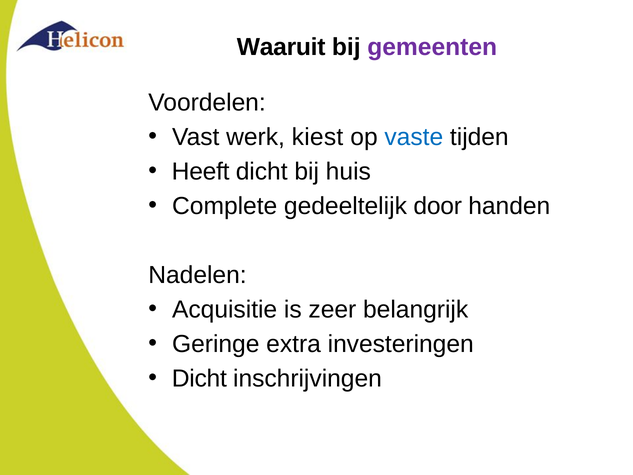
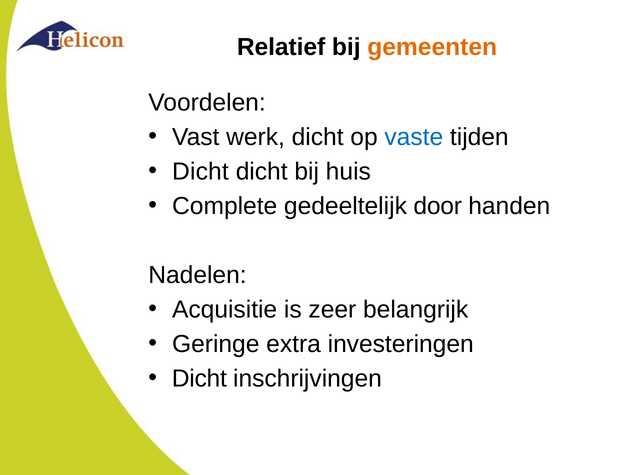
Waaruit: Waaruit -> Relatief (281, 47)
gemeenten colour: purple -> orange (432, 47)
werk kiest: kiest -> dicht (318, 137)
Heeft: Heeft -> Dicht (200, 171)
